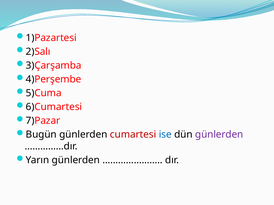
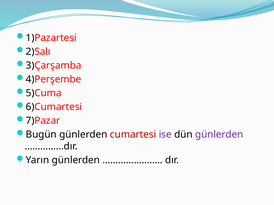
ise colour: blue -> purple (165, 135)
